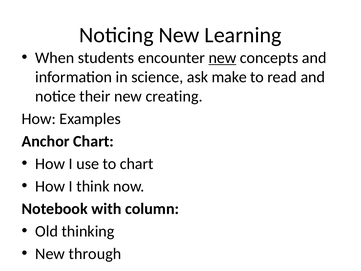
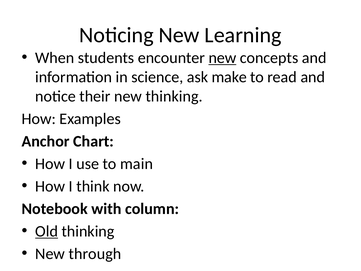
new creating: creating -> thinking (174, 96)
to chart: chart -> main (137, 164)
Old underline: none -> present (47, 231)
